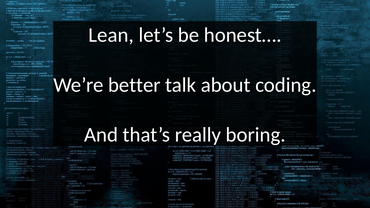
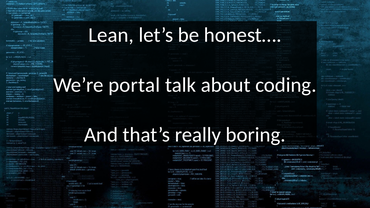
better: better -> portal (134, 85)
